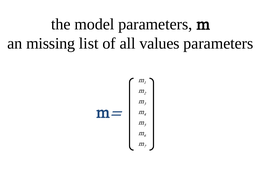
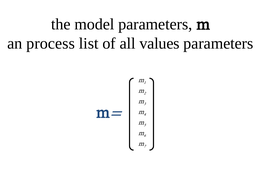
missing: missing -> process (51, 43)
